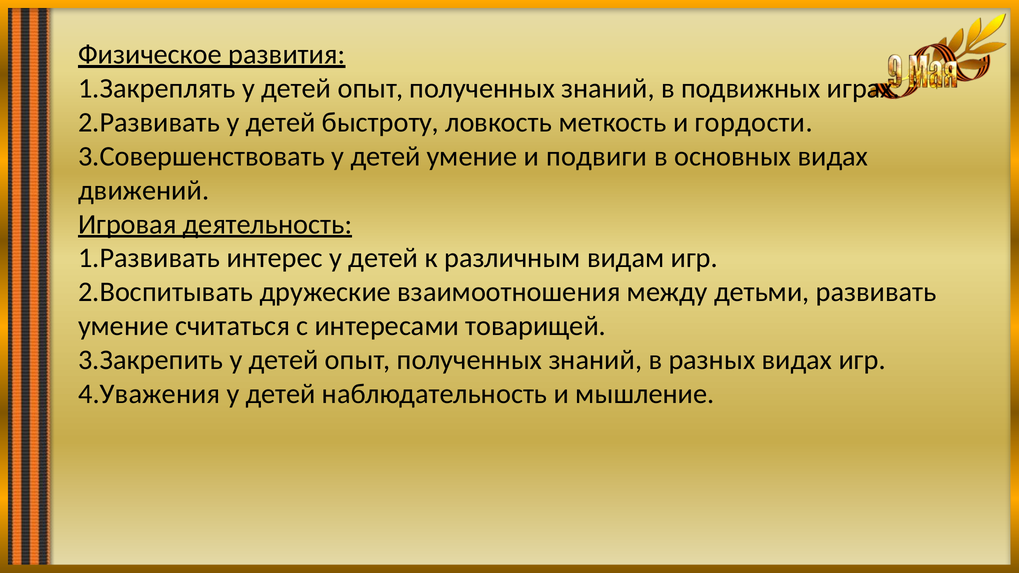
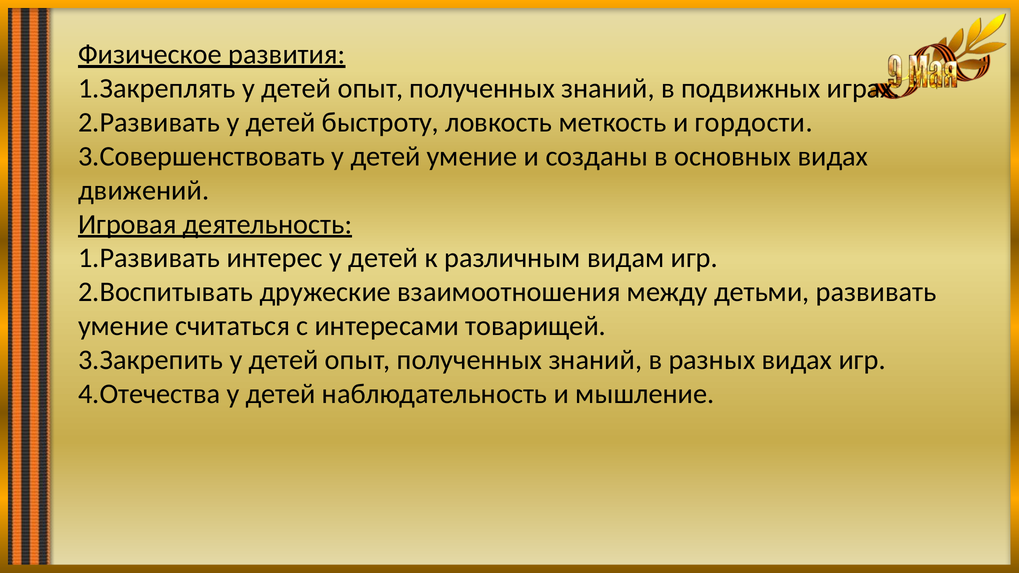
подвиги: подвиги -> созданы (597, 156)
4.Уважения: 4.Уважения -> 4.Отечества (149, 394)
